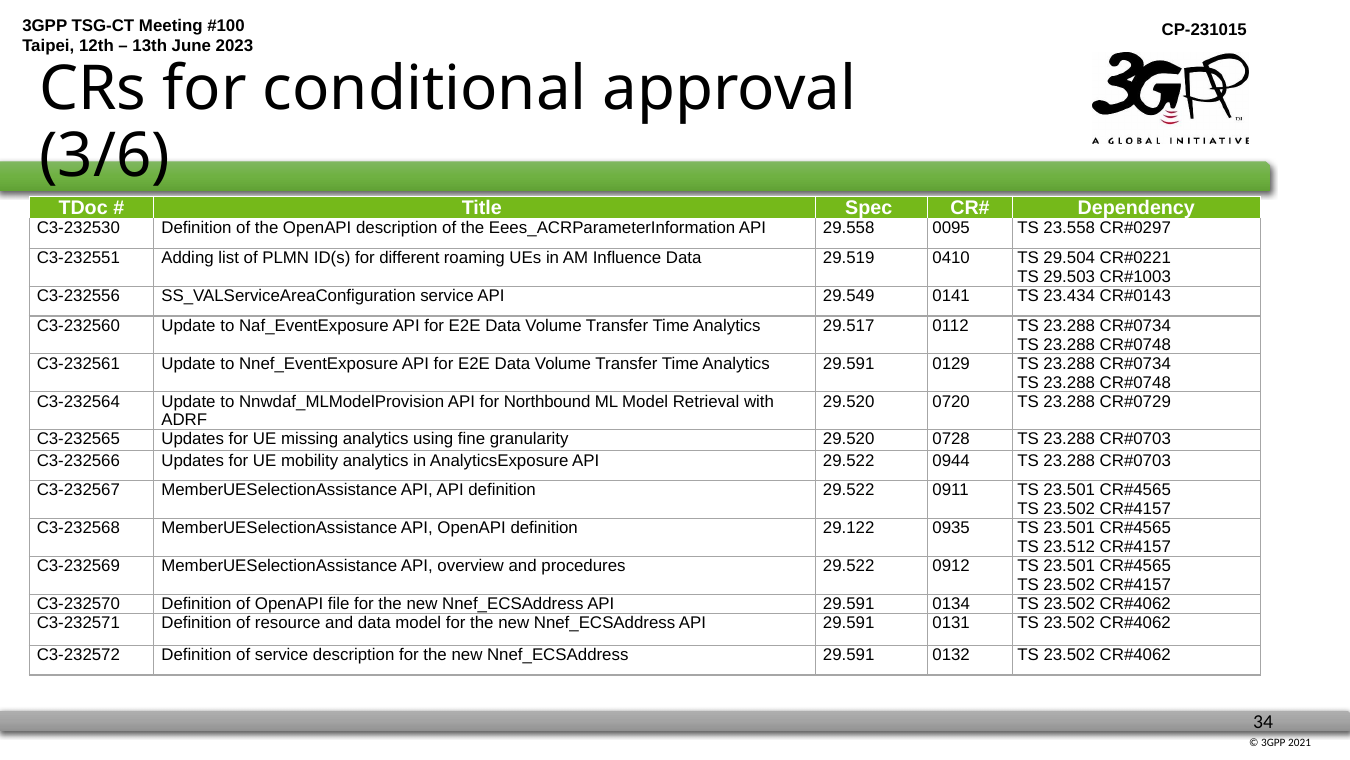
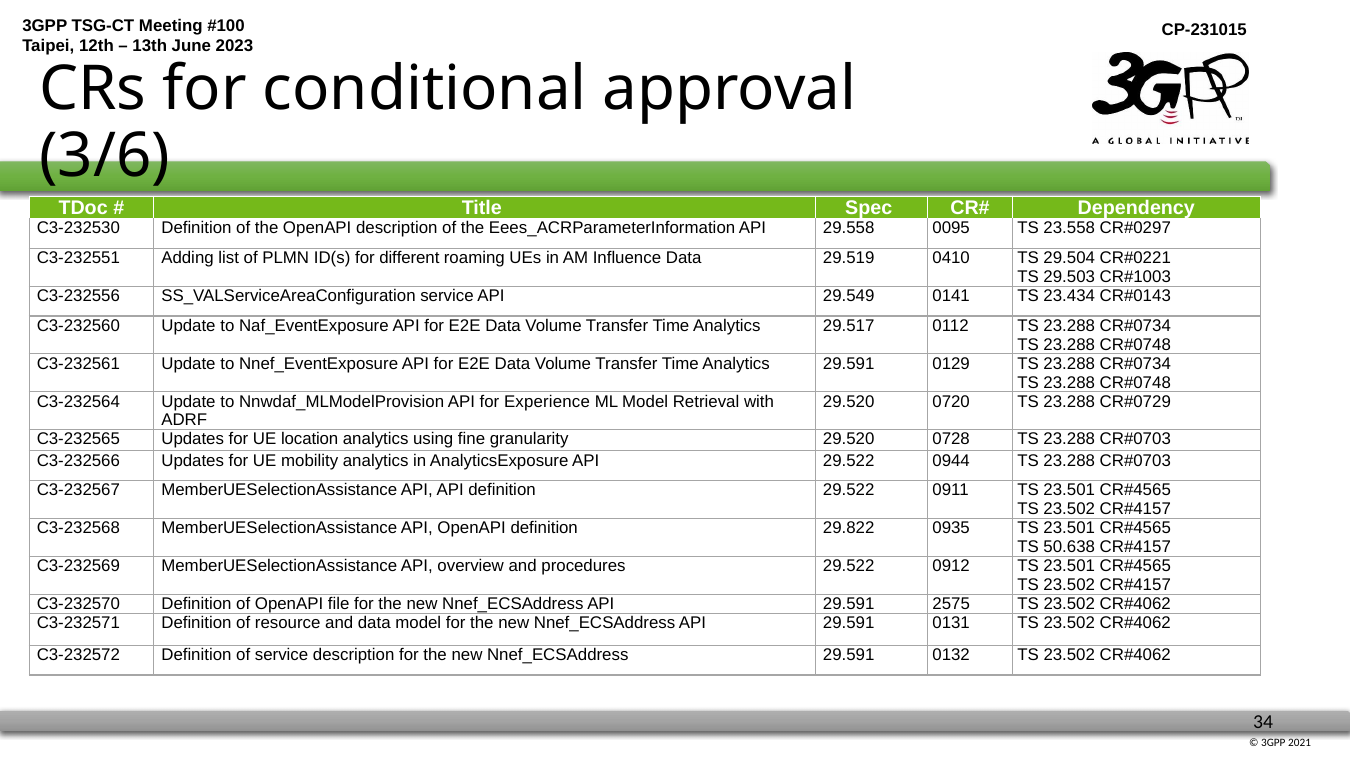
Northbound: Northbound -> Experience (547, 401)
missing: missing -> location (310, 439)
29.122: 29.122 -> 29.822 (849, 528)
23.512: 23.512 -> 50.638 (1069, 547)
0134: 0134 -> 2575 (951, 603)
